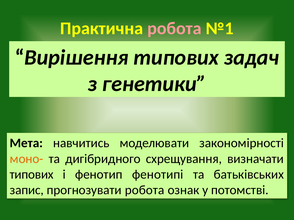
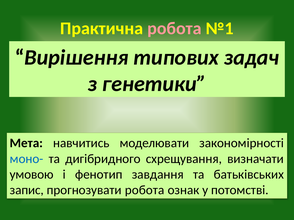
моно- colour: orange -> blue (27, 159)
типових: типових -> умовою (32, 175)
фенотипі: фенотипі -> завдання (158, 175)
